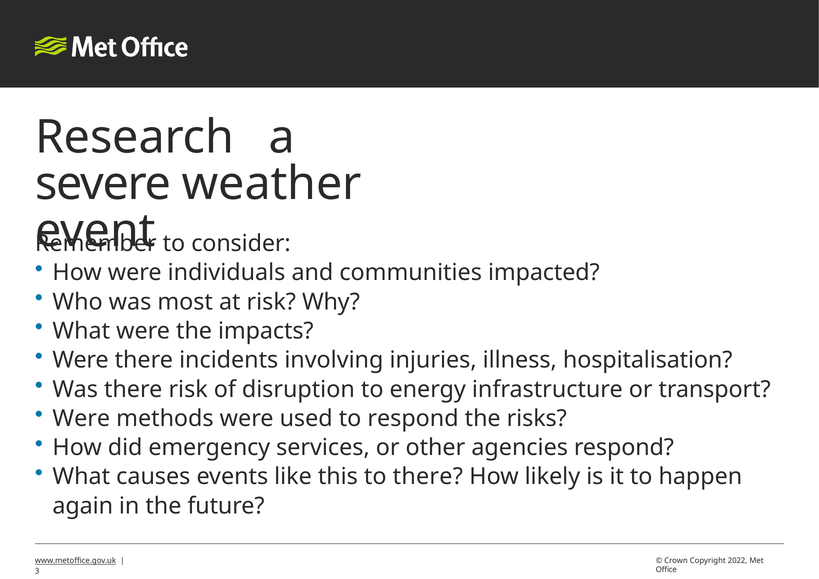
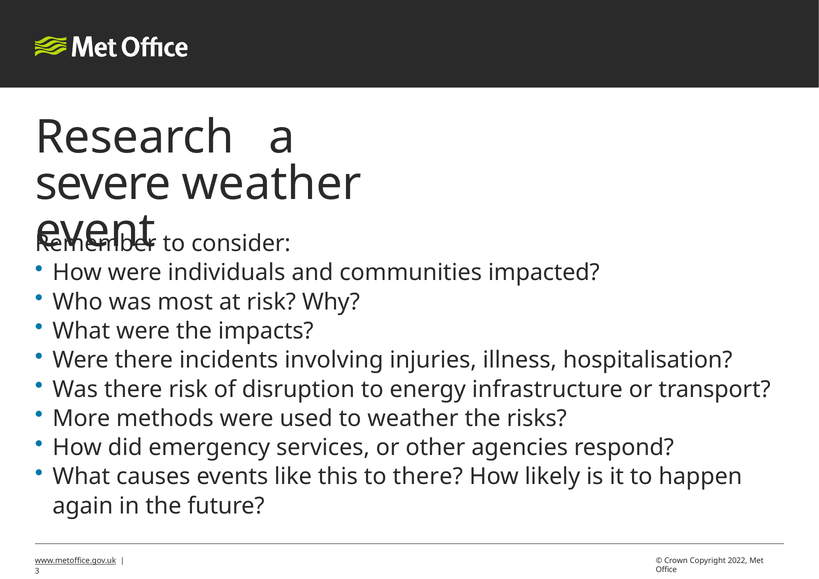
Were: Were -> More (81, 419)
to respond: respond -> weather (413, 419)
